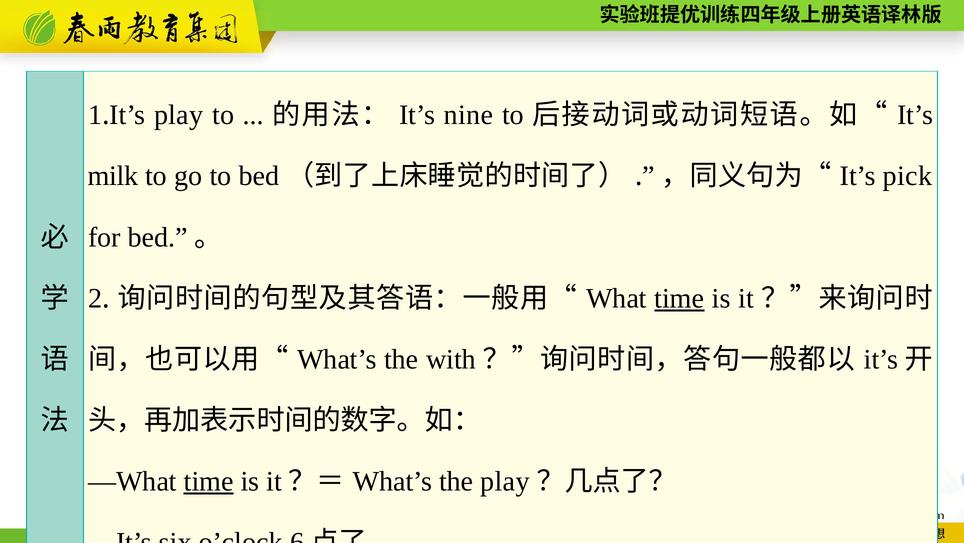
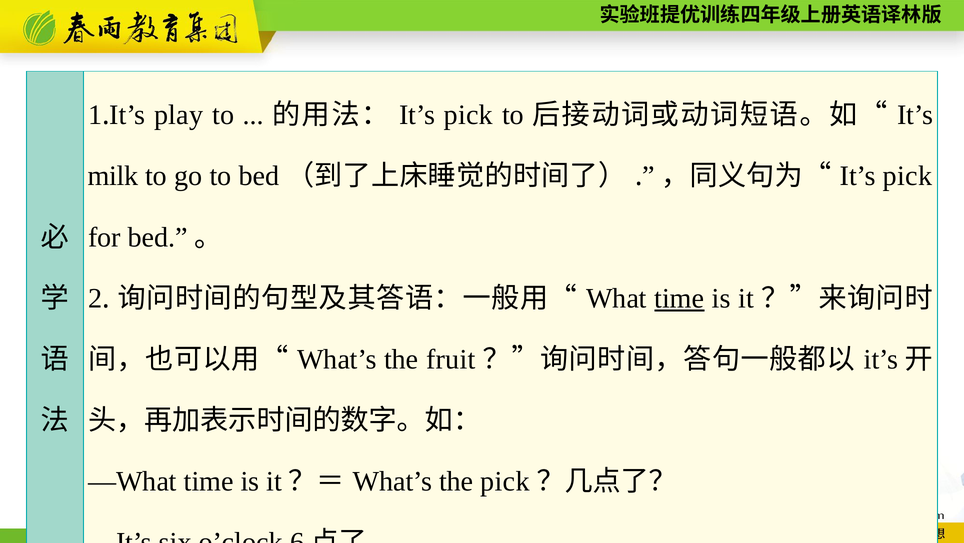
nine: nine -> pick (468, 115)
with: with -> fruit (451, 359)
time underline: present -> none (209, 481)
the play: play -> pick (505, 481)
